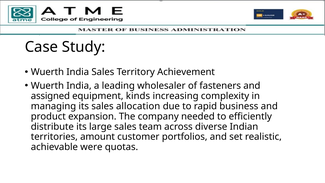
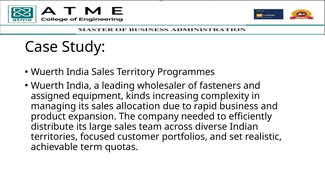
Achievement: Achievement -> Programmes (186, 72)
amount: amount -> focused (98, 137)
were: were -> term (91, 147)
